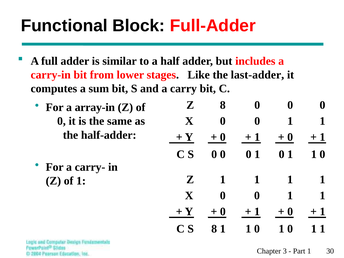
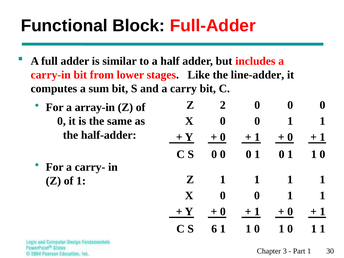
last-adder: last-adder -> line-adder (257, 75)
Z 8: 8 -> 2 (223, 105)
S 8: 8 -> 6 (214, 229)
